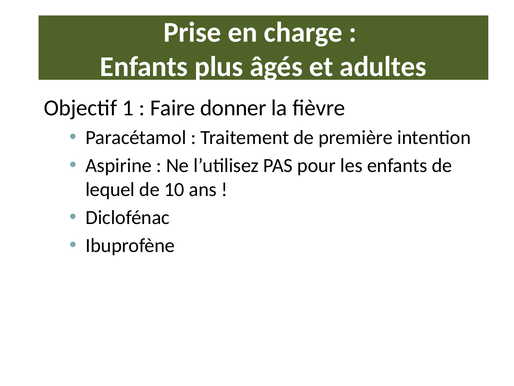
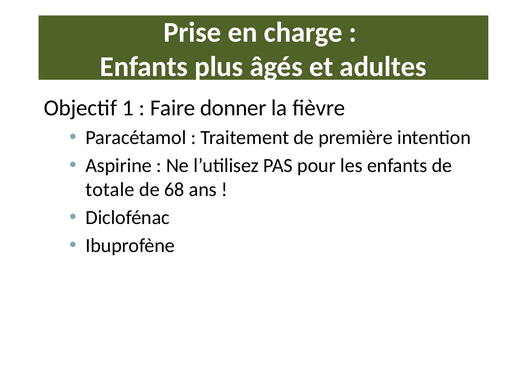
lequel: lequel -> totale (110, 189)
10: 10 -> 68 (174, 189)
